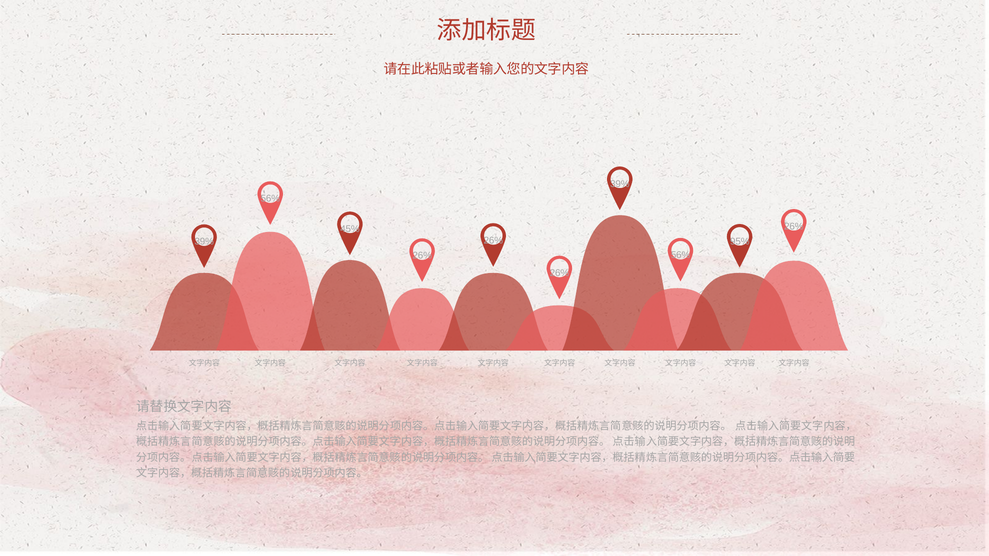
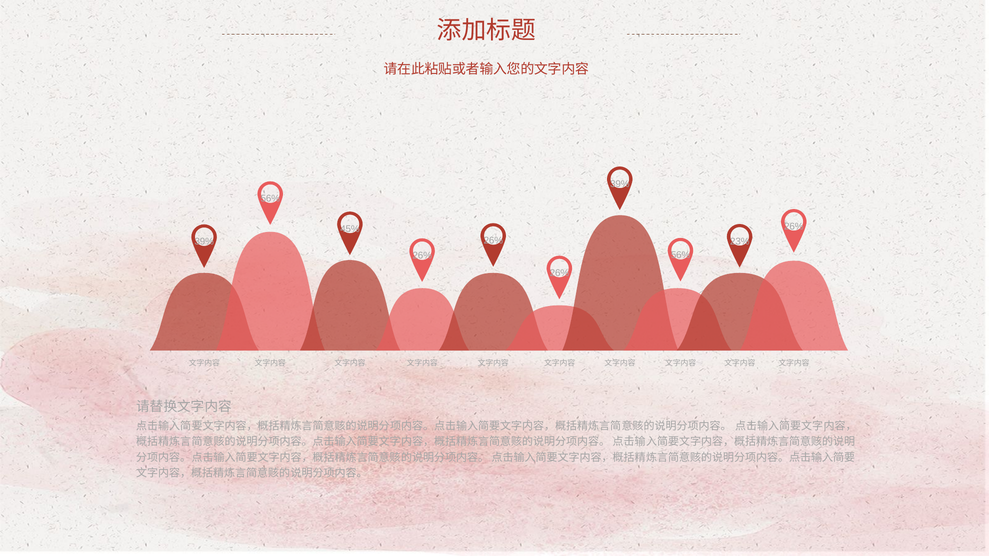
95%: 95% -> 23% (740, 242)
